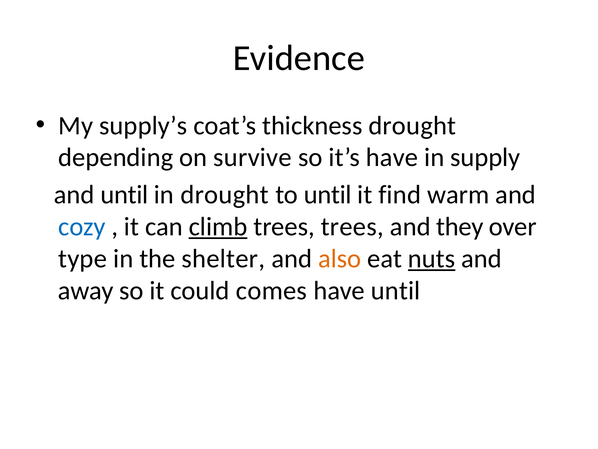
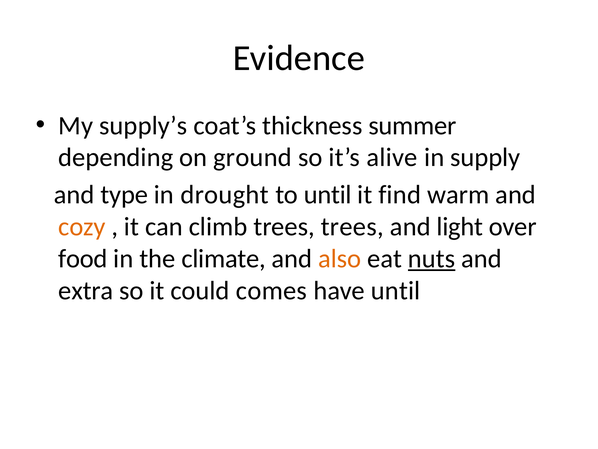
thickness drought: drought -> summer (412, 125)
survive: survive -> ground (253, 157)
it’s have: have -> alive (392, 157)
and until: until -> type (124, 195)
cozy colour: blue -> orange (82, 226)
climb underline: present -> none (218, 226)
they: they -> light (460, 226)
type: type -> food (83, 258)
shelter: shelter -> climate (224, 258)
away: away -> extra (86, 290)
